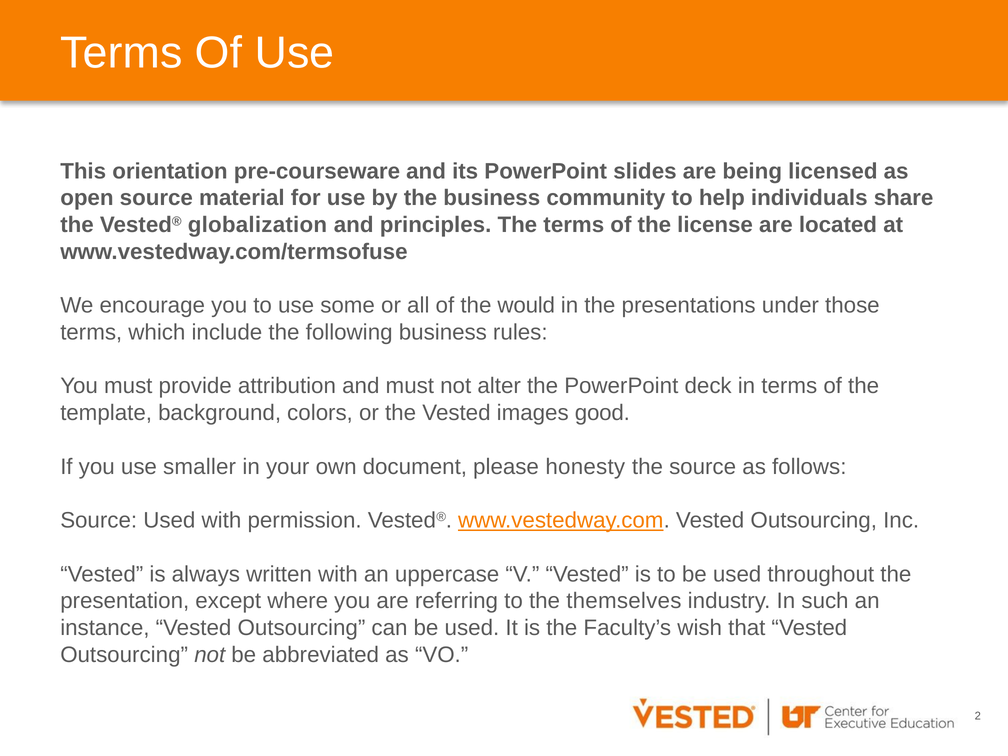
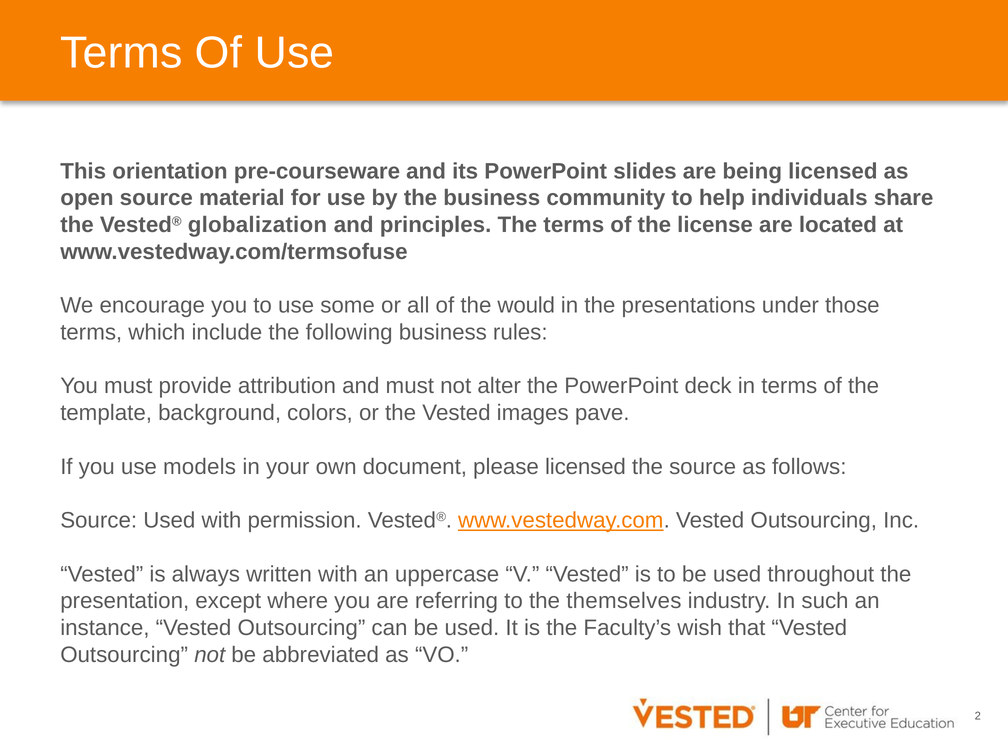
good: good -> pave (602, 413)
smaller: smaller -> models (200, 467)
please honesty: honesty -> licensed (585, 467)
